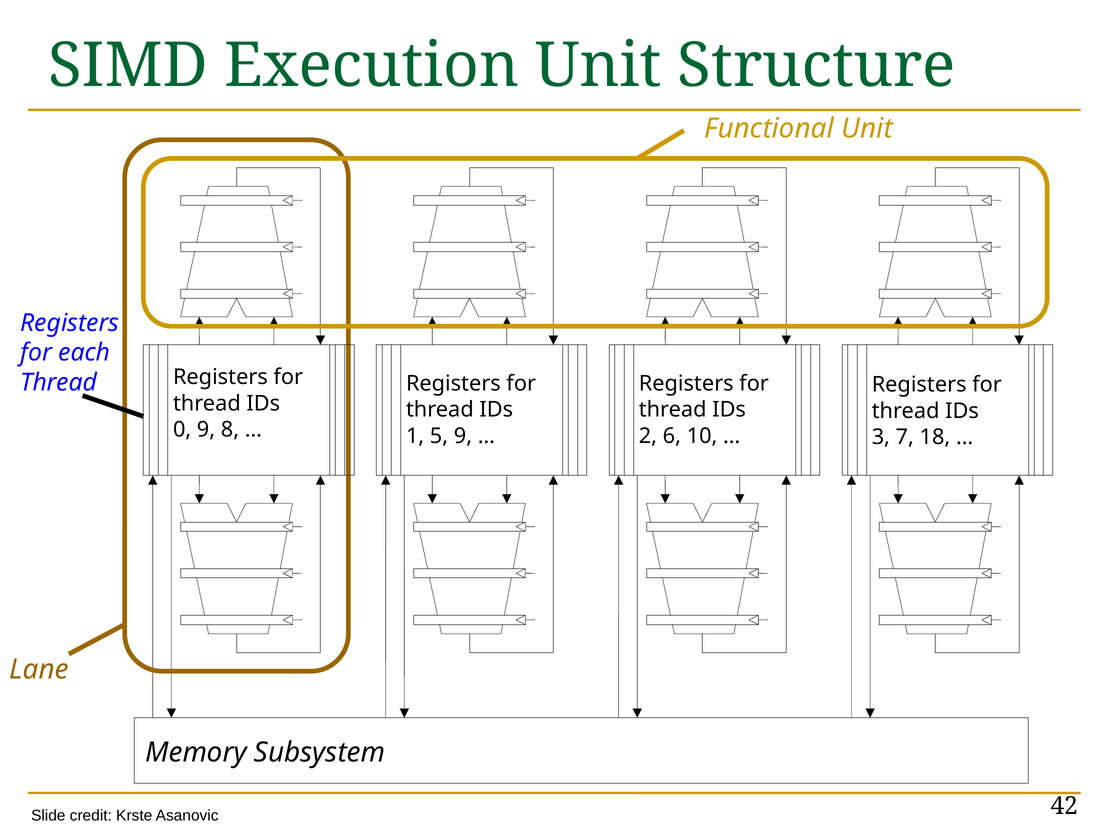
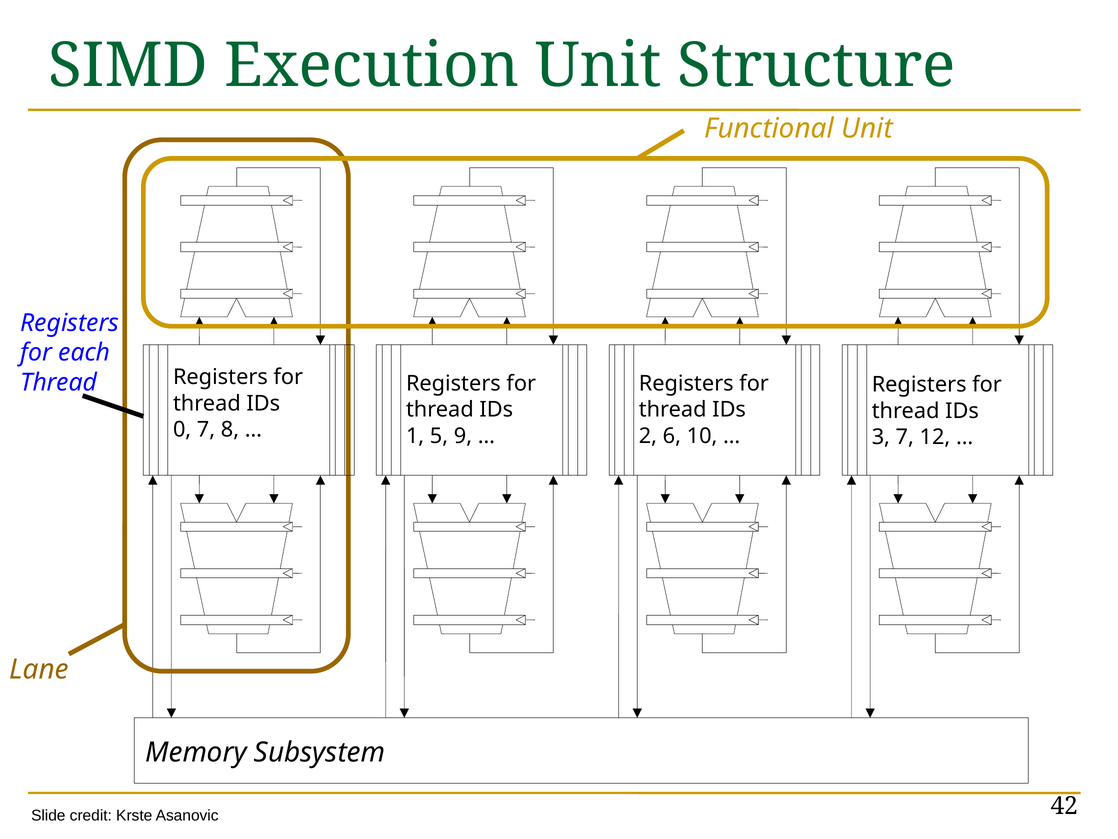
0 9: 9 -> 7 (206, 429)
18: 18 -> 12 (935, 437)
